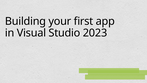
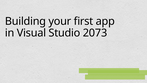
2023: 2023 -> 2073 (95, 33)
